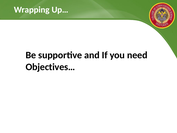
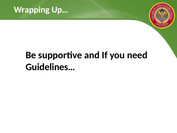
Objectives…: Objectives… -> Guidelines… (50, 67)
